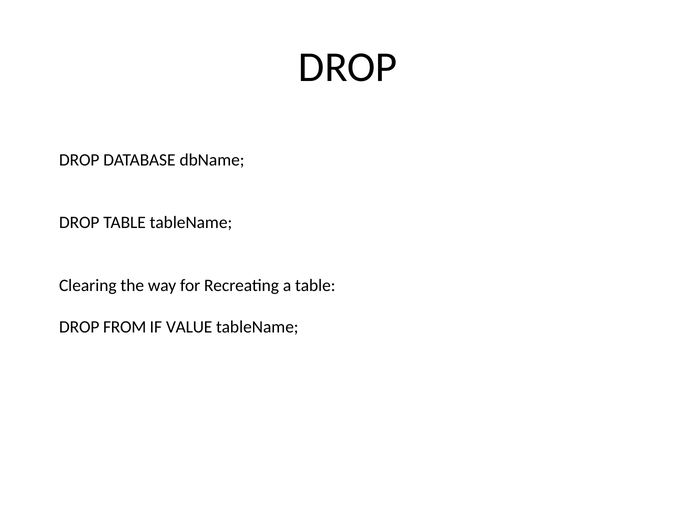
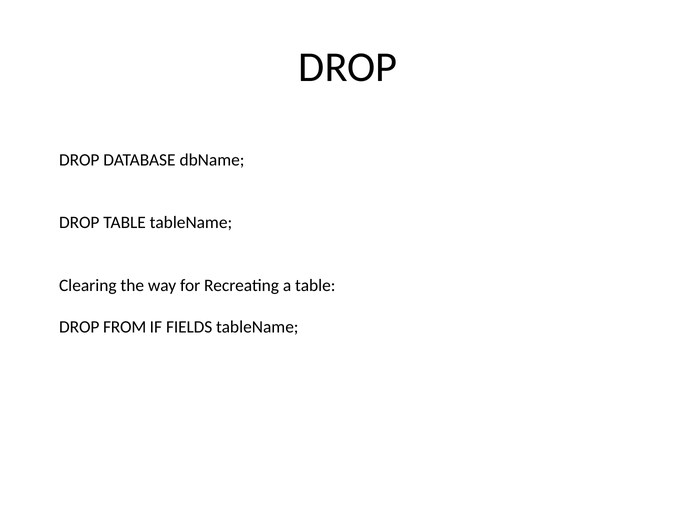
VALUE: VALUE -> FIELDS (189, 327)
